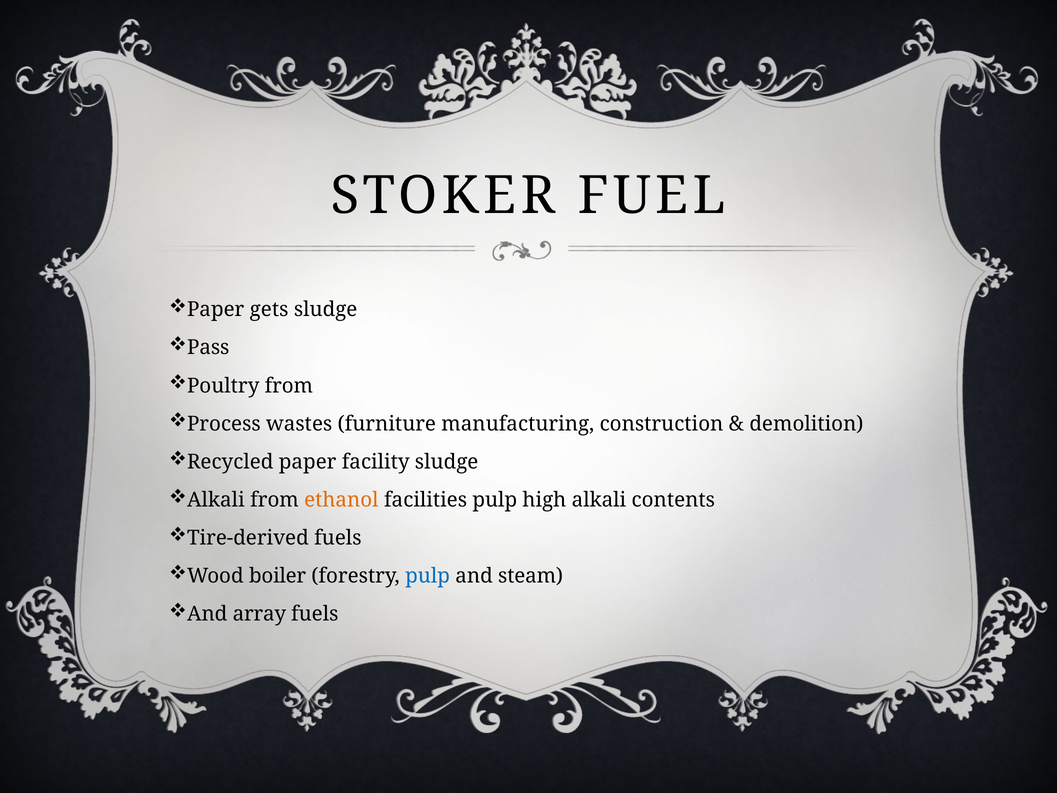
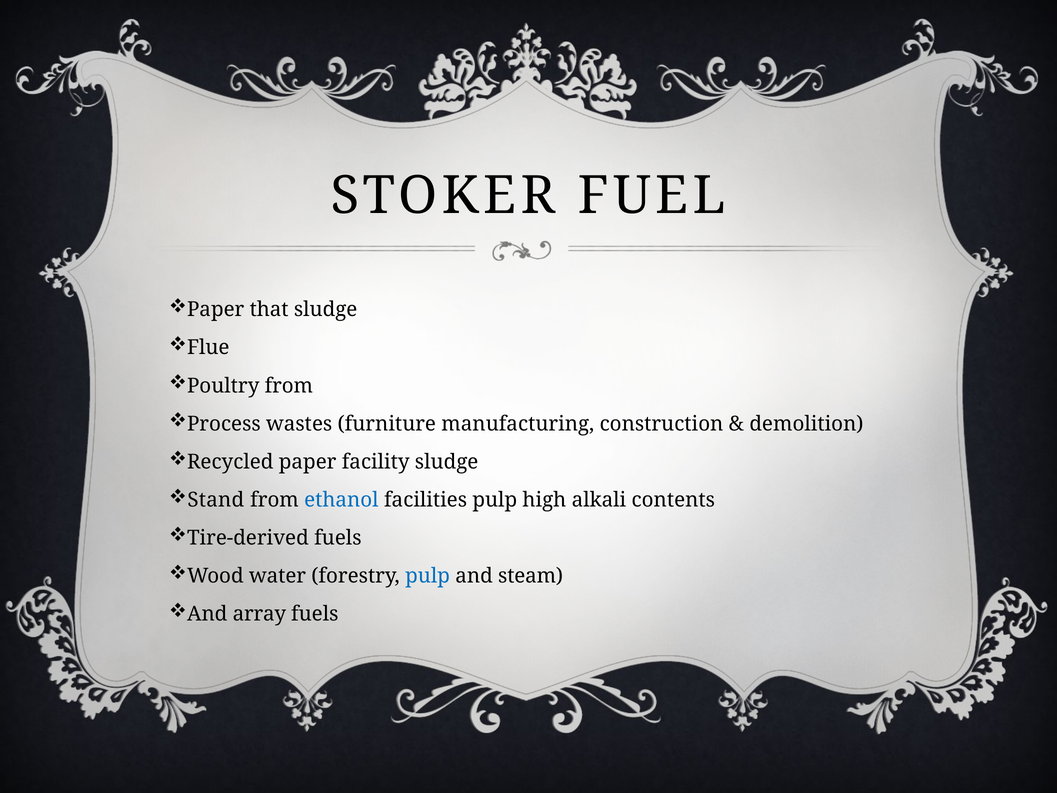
gets: gets -> that (269, 310)
Pass: Pass -> Flue (208, 348)
Alkali: Alkali -> Stand (216, 500)
ethanol colour: orange -> blue (341, 500)
boiler: boiler -> water (278, 576)
